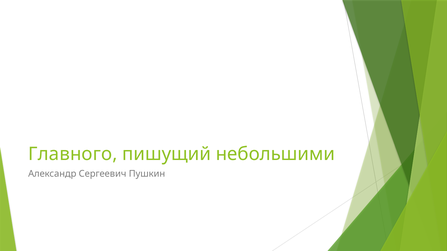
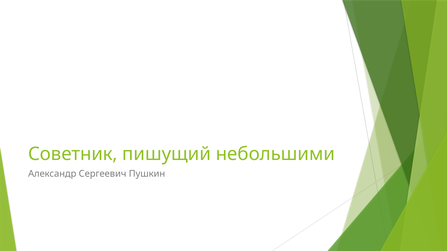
Главного: Главного -> Советник (73, 154)
